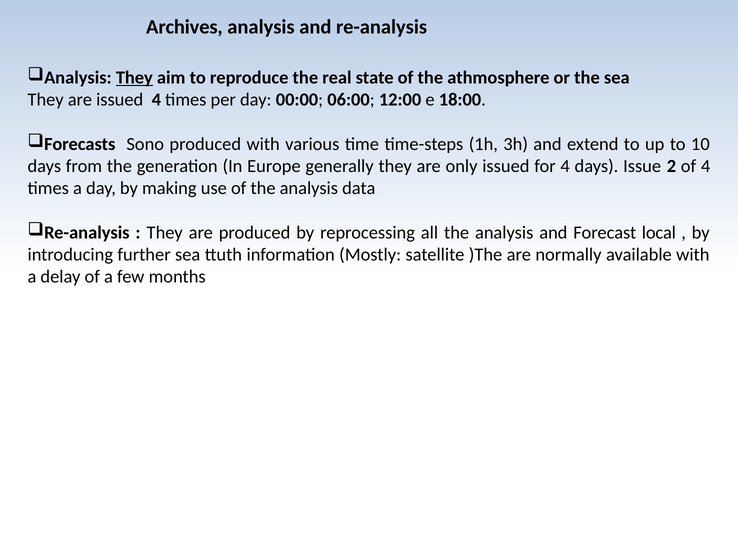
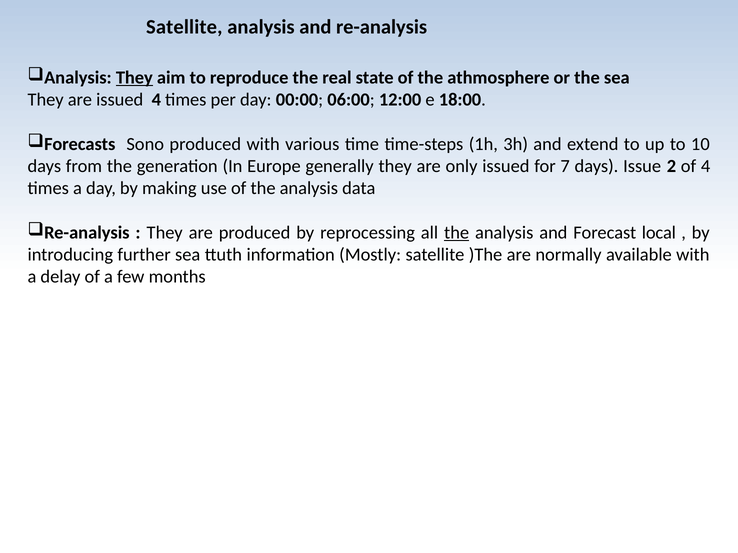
Archives: Archives -> Satellite (184, 27)
for 4: 4 -> 7 (565, 166)
the underline: none -> present (457, 233)
